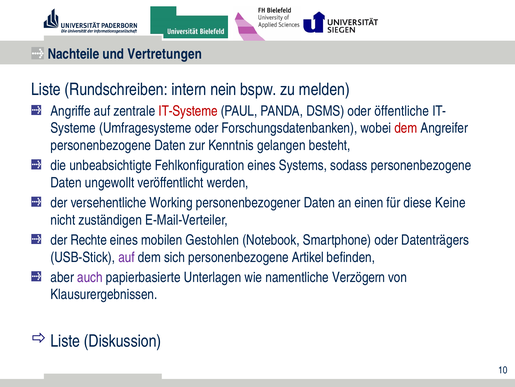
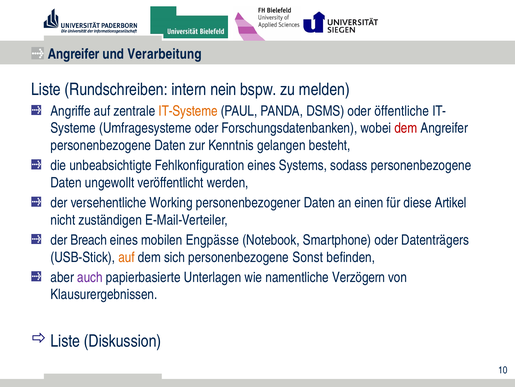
Nachteile: Nachteile -> Angreifer (74, 54)
Vertretungen: Vertretungen -> Verarbeitung (165, 54)
IT-Systeme colour: red -> orange (188, 111)
Keine: Keine -> Artikel (451, 202)
Rechte: Rechte -> Breach (89, 240)
Gestohlen: Gestohlen -> Engpässe (212, 240)
auf colour: purple -> orange (127, 257)
Artikel: Artikel -> Sonst (308, 257)
